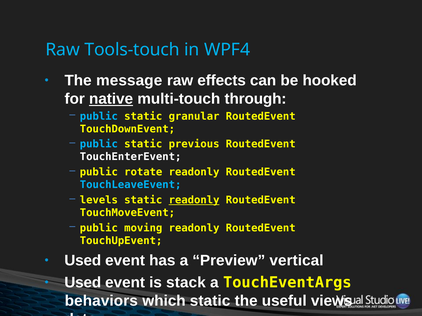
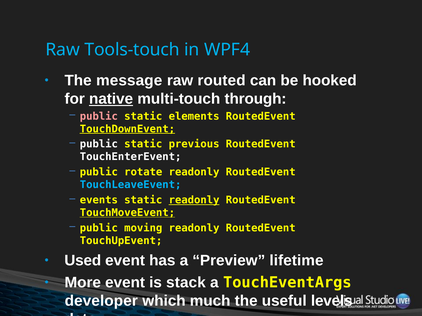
effects: effects -> routed (221, 81)
public colour: light blue -> pink (99, 116)
granular: granular -> elements (194, 116)
TouchDownEvent underline: none -> present (127, 129)
public colour: light blue -> white (99, 144)
levels: levels -> events (99, 200)
TouchMoveEvent underline: none -> present (127, 213)
vertical: vertical -> lifetime (296, 261)
Used: Used -> More (83, 283)
behaviors: behaviors -> developer (101, 301)
which static: static -> much (210, 301)
views: views -> levels (332, 301)
